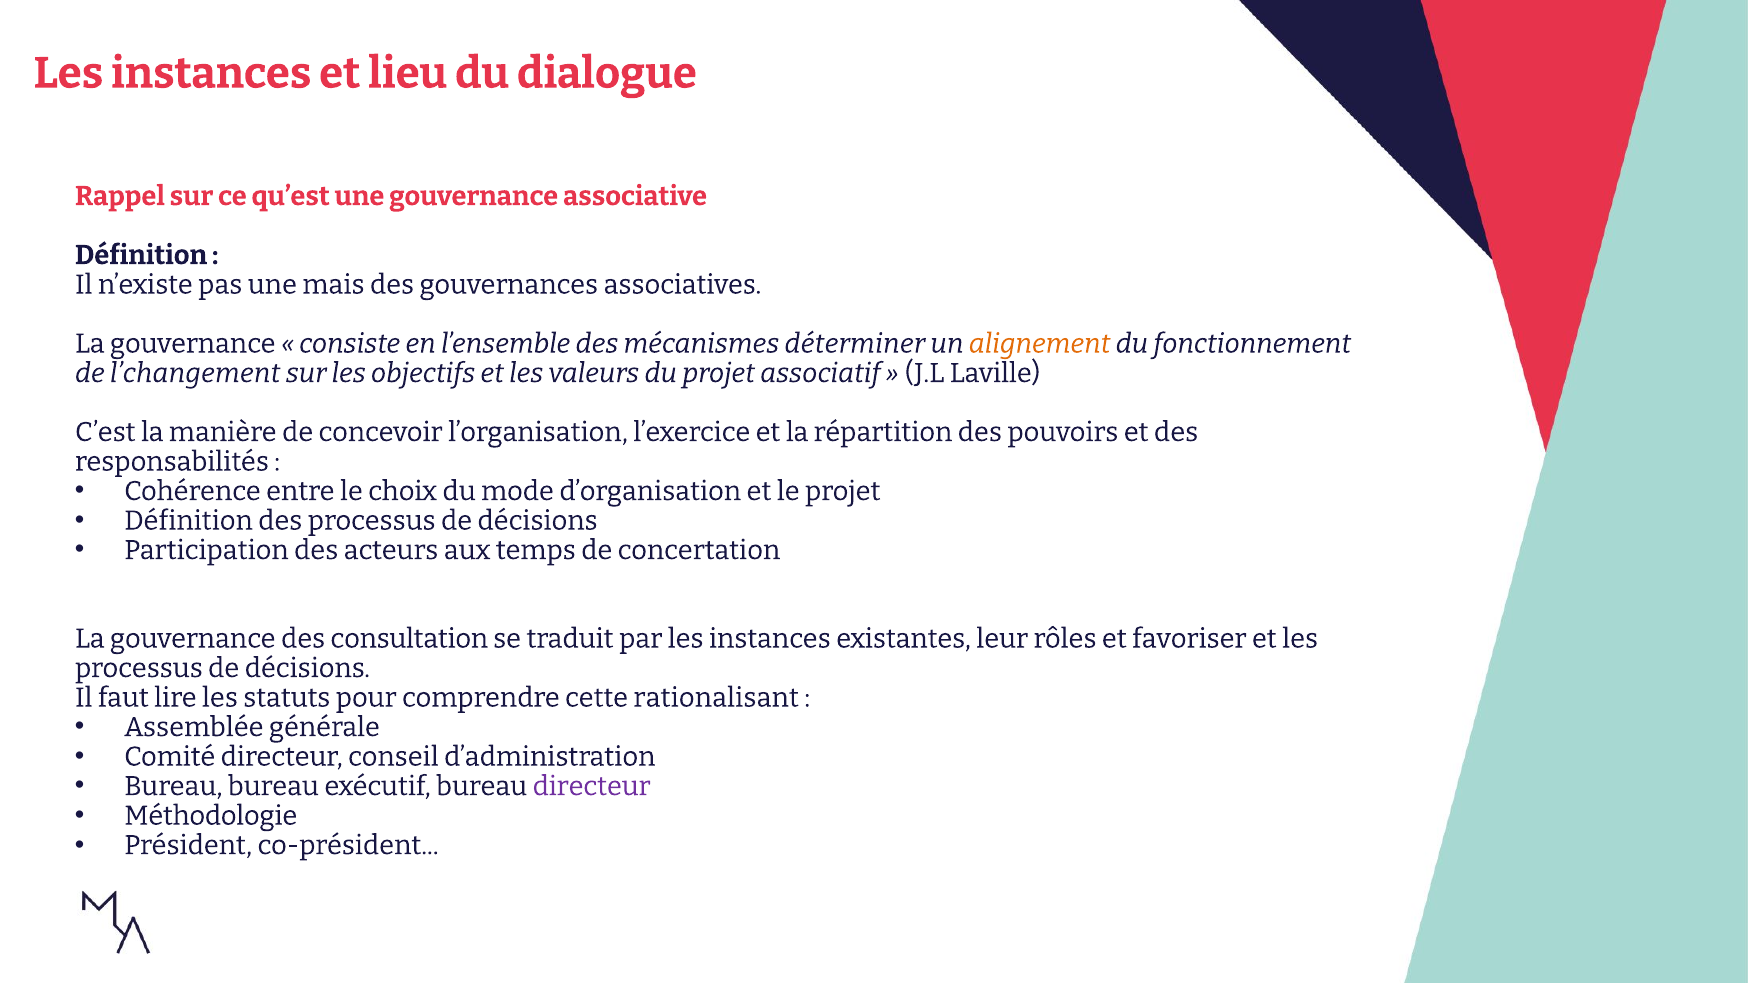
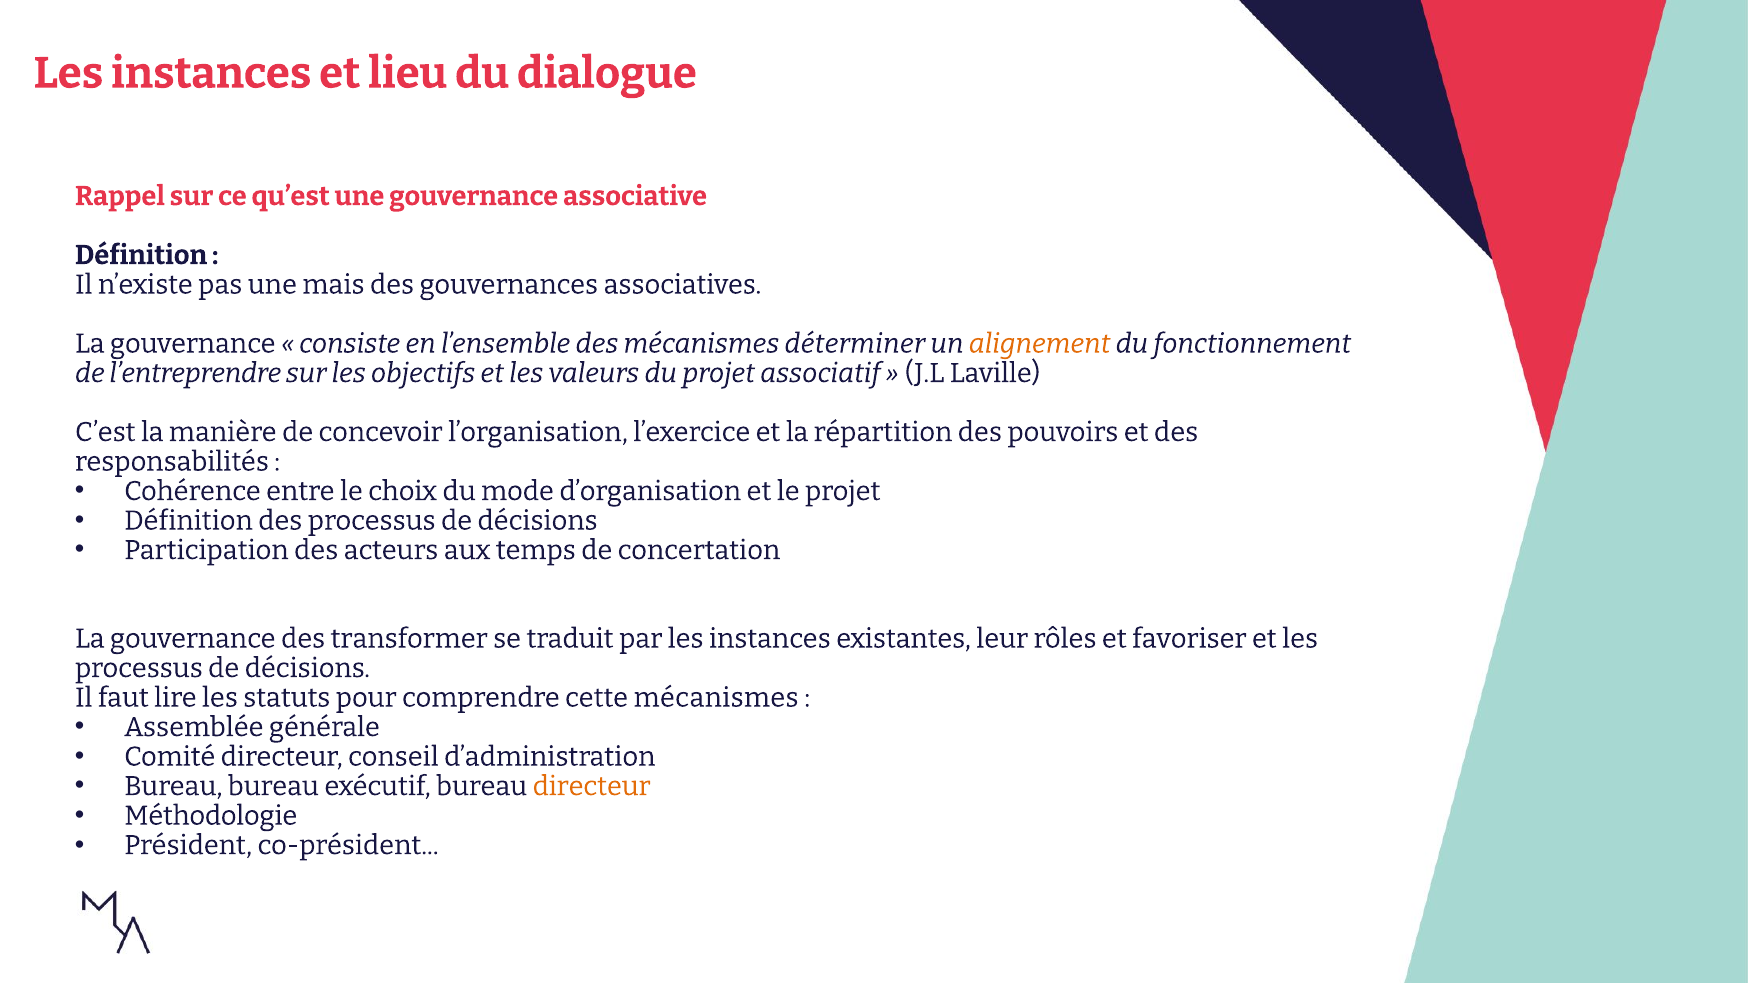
l’changement: l’changement -> l’entreprendre (195, 373)
consultation: consultation -> transformer (409, 639)
cette rationalisant: rationalisant -> mécanismes (716, 698)
directeur colour: purple -> orange (592, 786)
